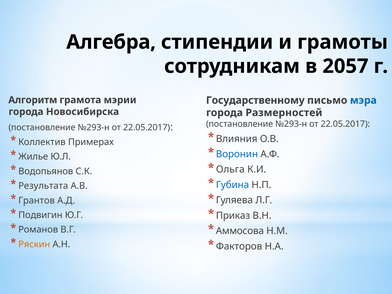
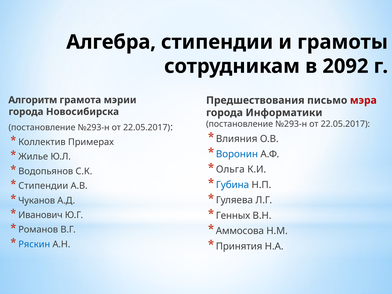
2057: 2057 -> 2092 (345, 66)
Государственному: Государственному -> Предшествования (255, 100)
мэра colour: blue -> red (363, 100)
Размерностей: Размерностей -> Информатики (284, 113)
Результата: Результата -> Стипендии (43, 186)
Грантов: Грантов -> Чуканов (37, 200)
Подвигин: Подвигин -> Иванович (40, 215)
Приказ: Приказ -> Генных (233, 216)
Ряскин colour: orange -> blue (34, 244)
Факторов: Факторов -> Принятия (239, 246)
